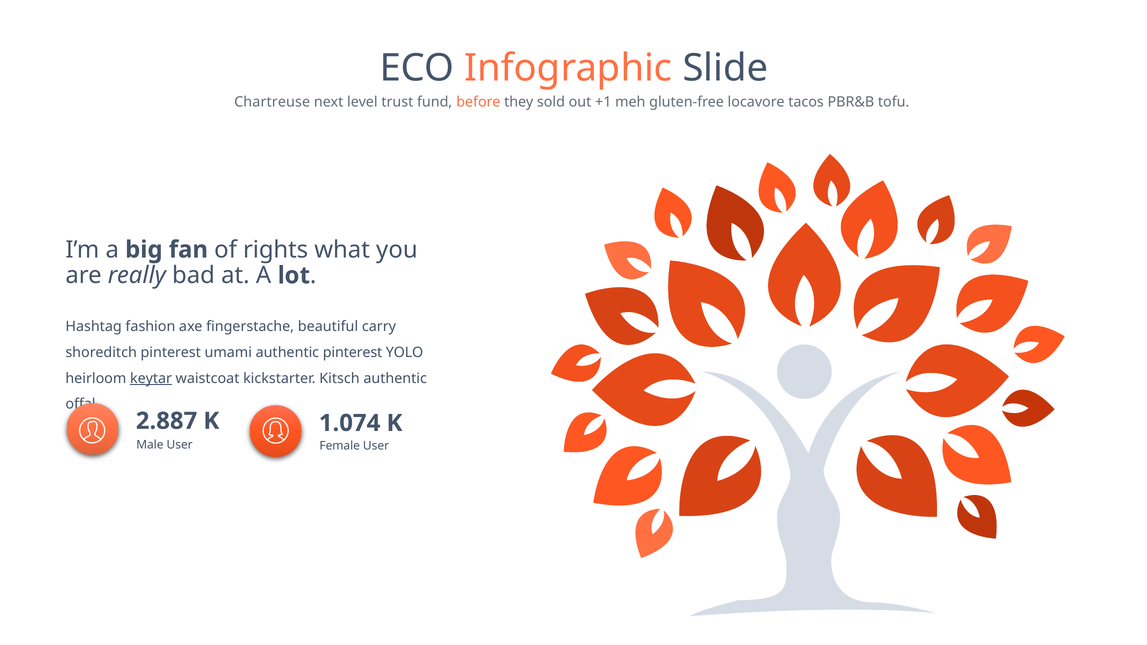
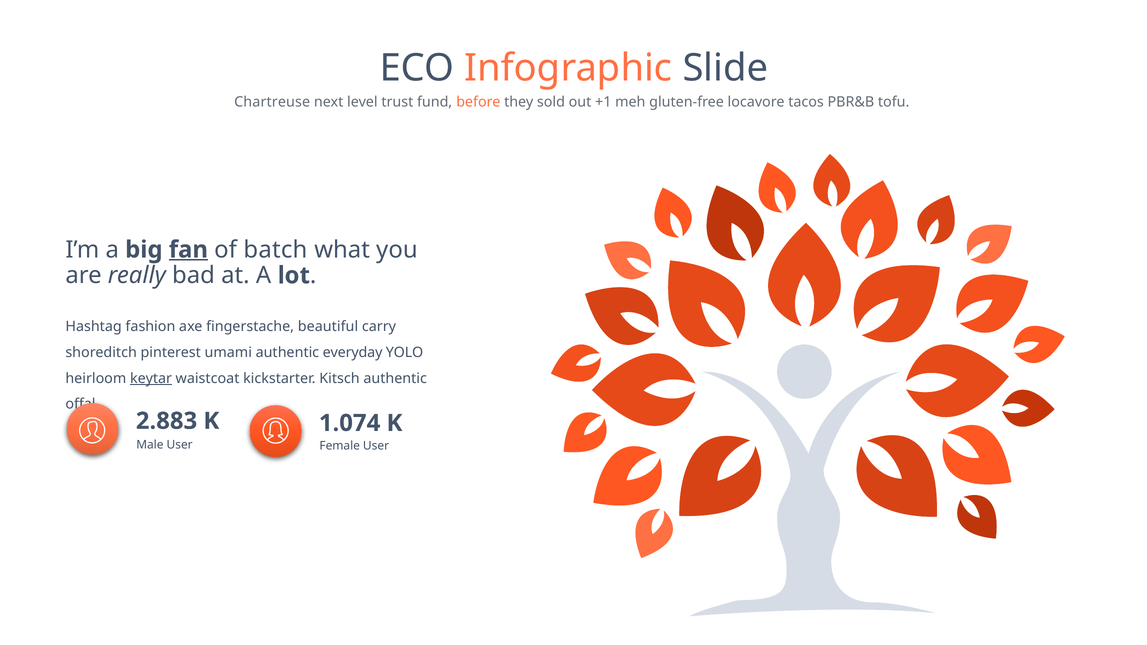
fan underline: none -> present (188, 250)
rights: rights -> batch (275, 250)
authentic pinterest: pinterest -> everyday (353, 353)
2.887: 2.887 -> 2.883 (167, 421)
